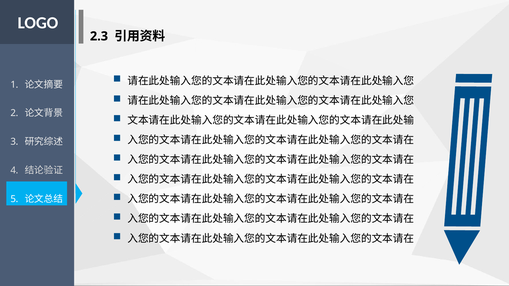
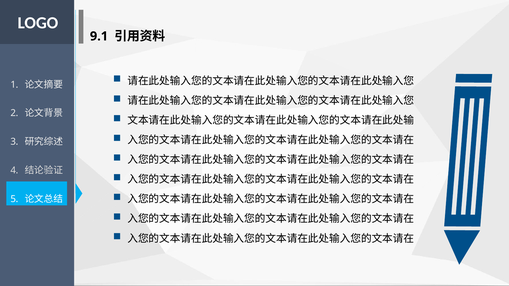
2.3: 2.3 -> 9.1 (99, 36)
